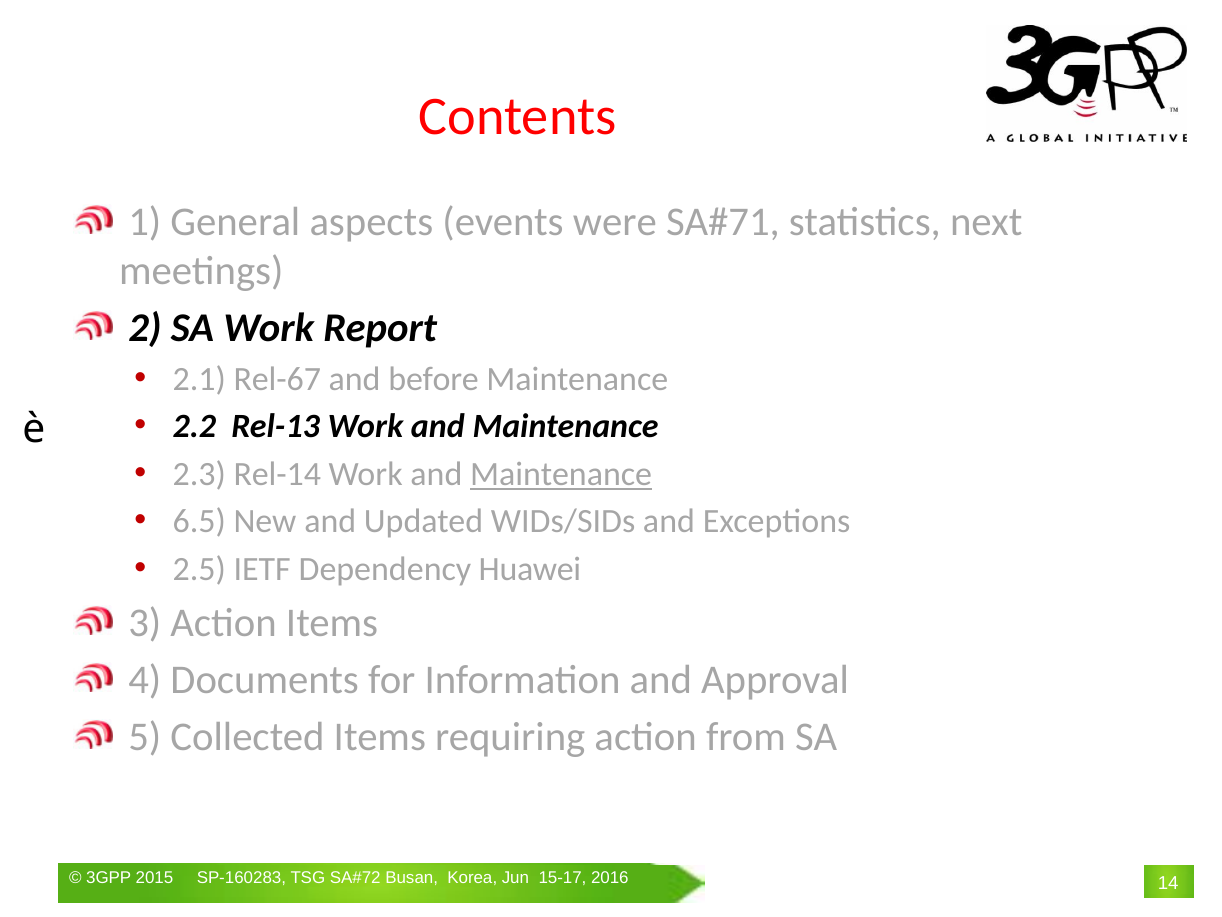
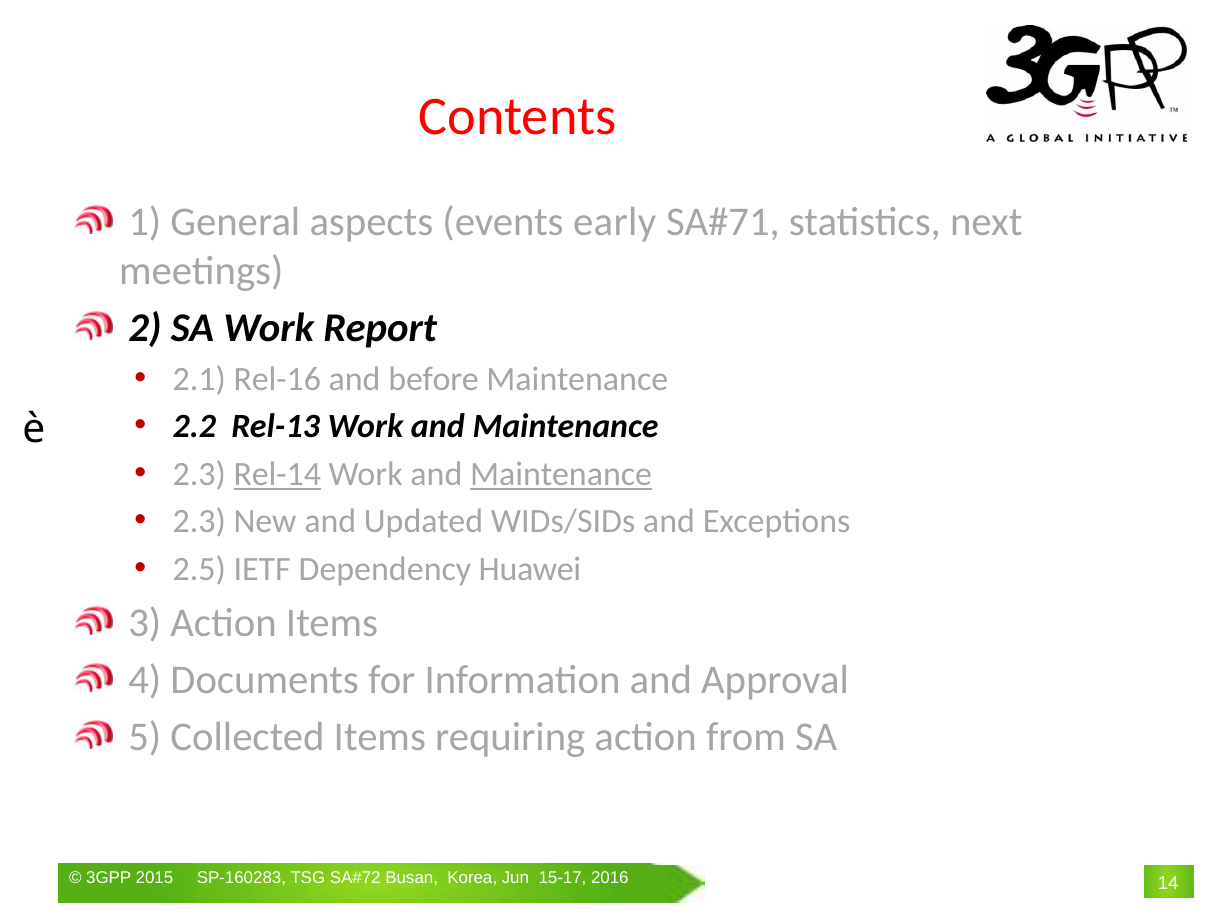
were: were -> early (615, 222)
Rel-67: Rel-67 -> Rel-16 (277, 379)
Rel-14 underline: none -> present (277, 474)
6.5: 6.5 -> 2.3 (199, 521)
